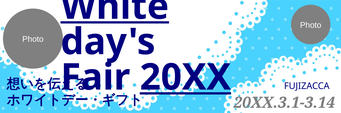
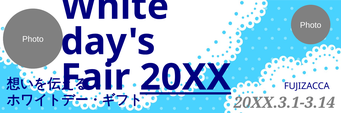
White underline: present -> none (115, 7)
